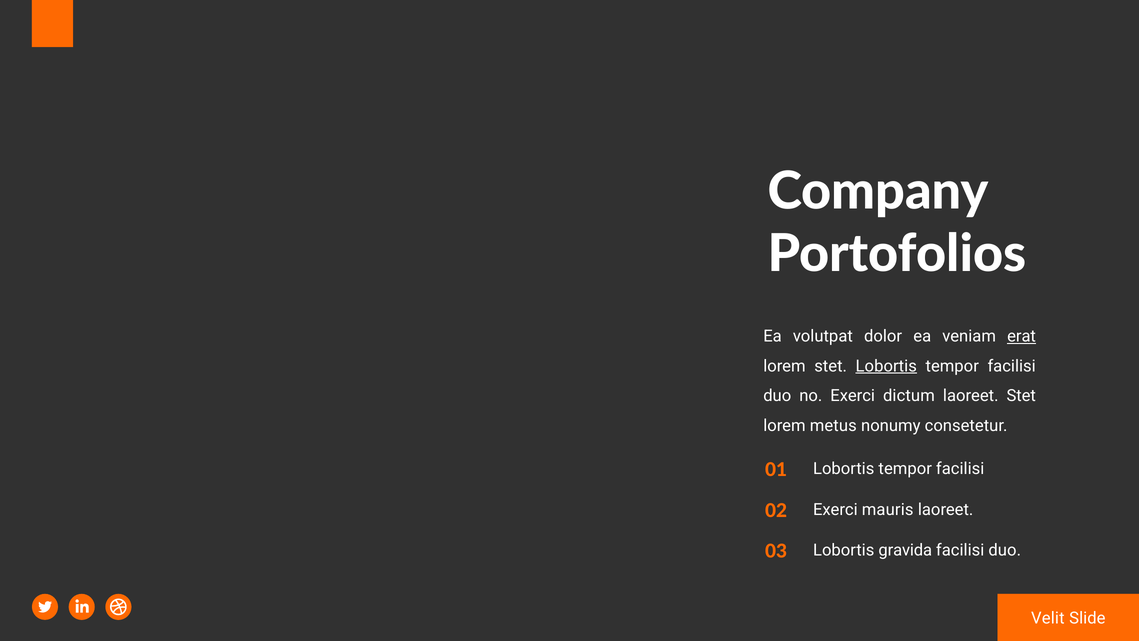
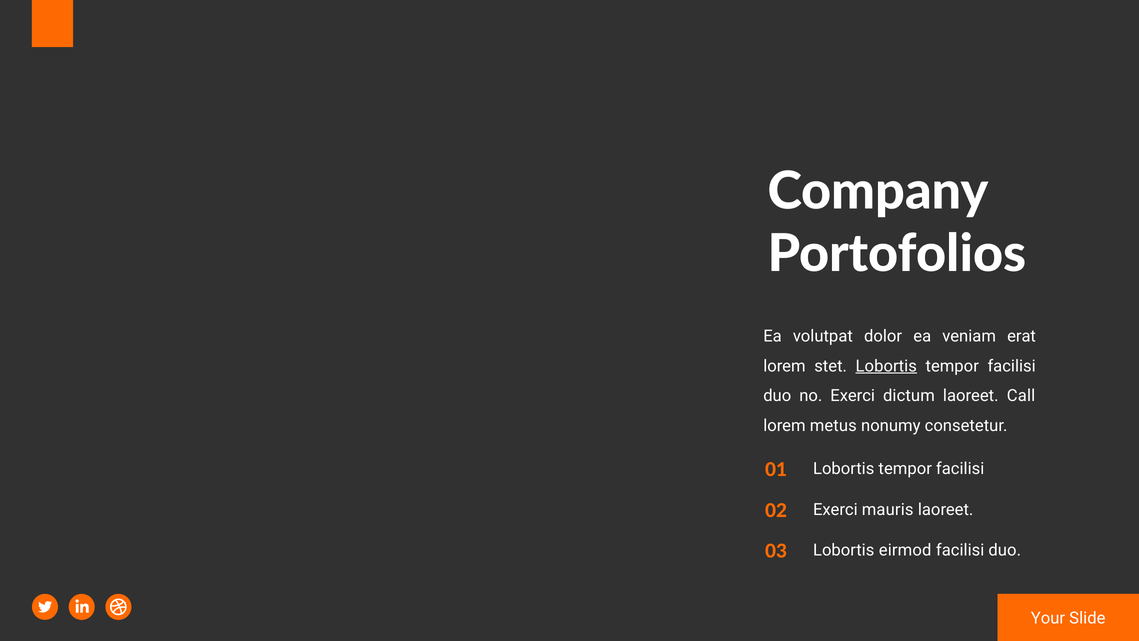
erat underline: present -> none (1022, 336)
laoreet Stet: Stet -> Call (1021, 396)
gravida: gravida -> eirmod (905, 550)
Velit: Velit -> Your (1048, 618)
